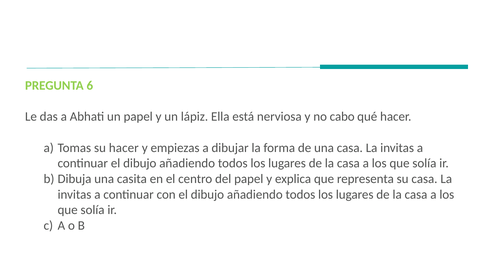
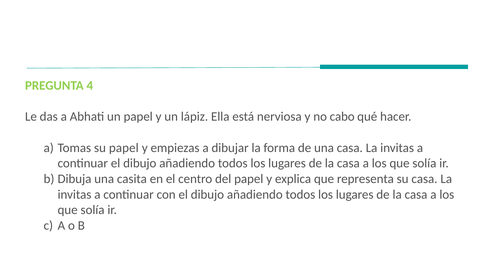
6: 6 -> 4 (90, 86)
su hacer: hacer -> papel (124, 148)
